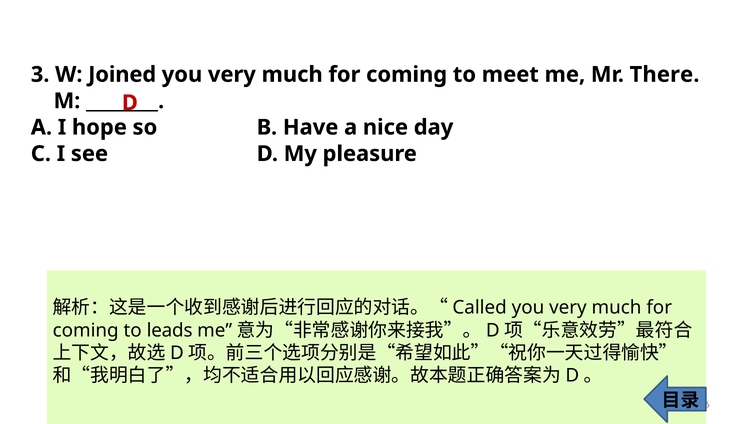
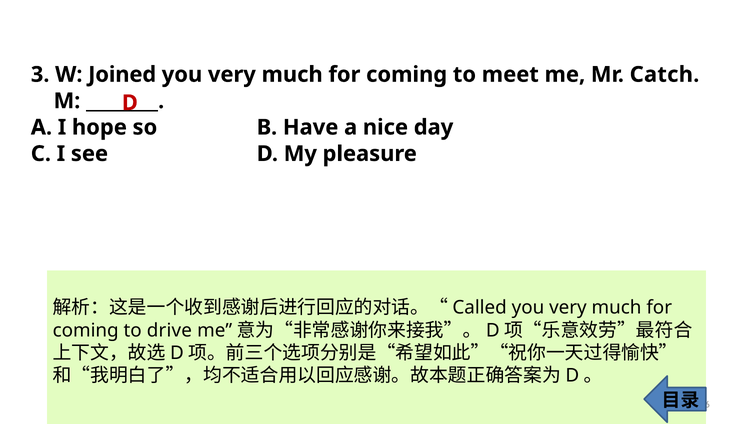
There: There -> Catch (664, 74)
leads: leads -> drive (169, 330)
